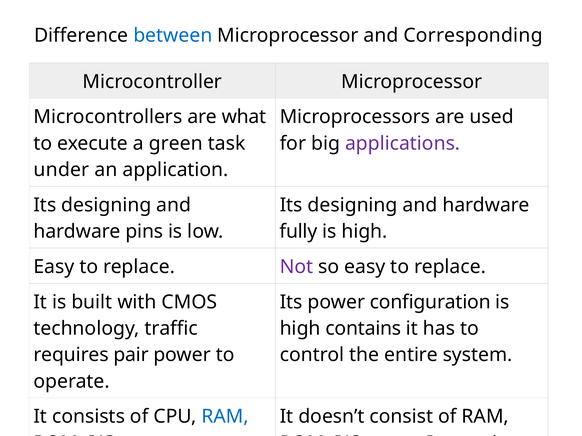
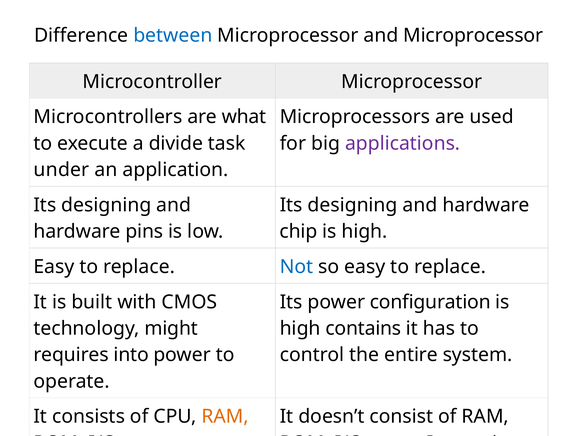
and Corresponding: Corresponding -> Microprocessor (473, 35)
green: green -> divide (176, 144)
fully: fully -> chip (298, 232)
Not colour: purple -> blue (296, 267)
traffic: traffic -> might (171, 329)
pair: pair -> into (131, 355)
RAM colour: blue -> orange (225, 417)
